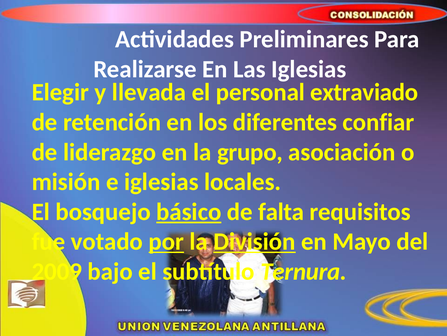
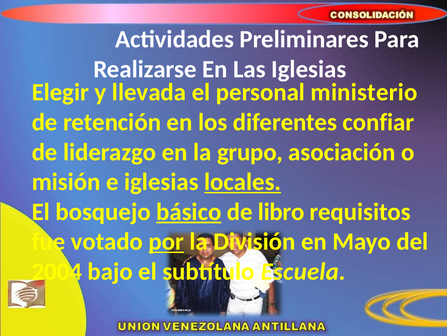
extraviado: extraviado -> ministerio (364, 92)
locales underline: none -> present (243, 182)
falta: falta -> libro (281, 211)
División underline: present -> none (255, 241)
2009: 2009 -> 2004 (57, 271)
Ternura: Ternura -> Escuela (303, 271)
